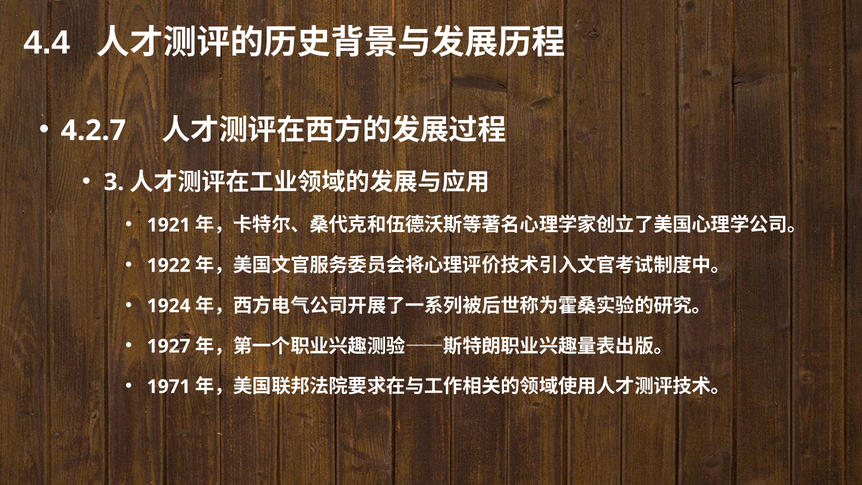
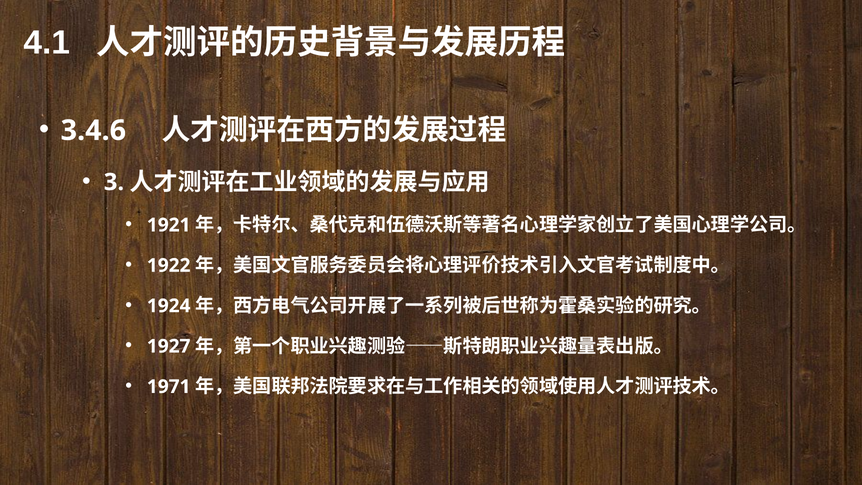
4.4: 4.4 -> 4.1 (47, 43)
4.2.7: 4.2.7 -> 3.4.6 (93, 130)
